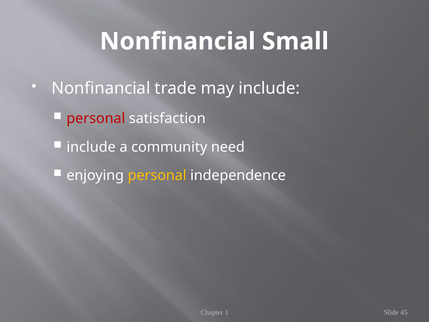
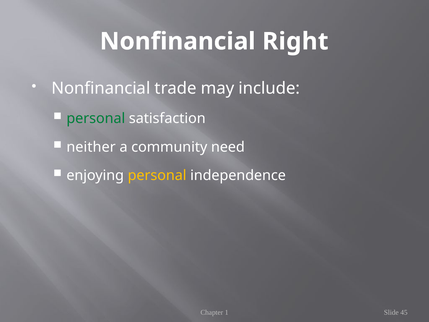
Small: Small -> Right (295, 41)
personal colour: red -> green (96, 118)
include: include -> neither (91, 147)
